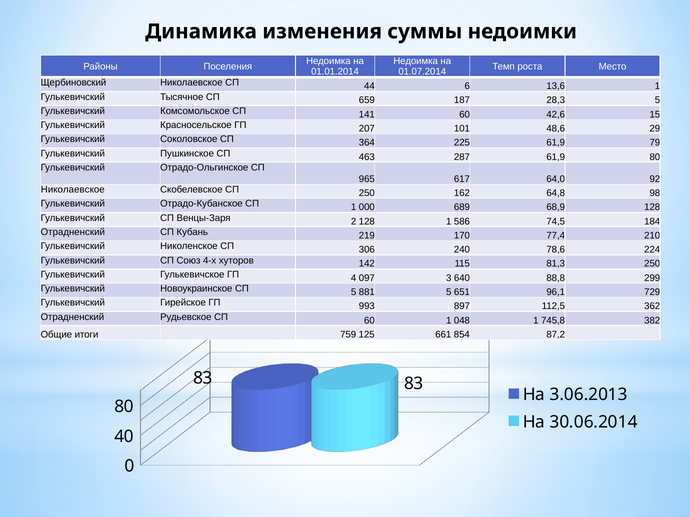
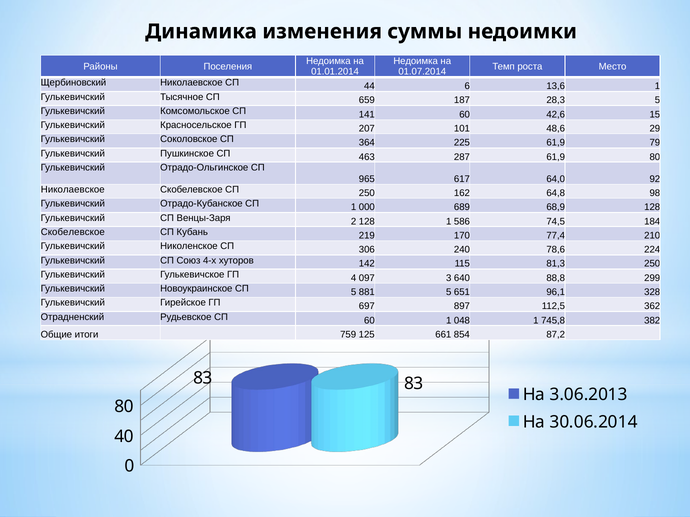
Отрадненский: Отрадненский -> Скобелевское (73, 232)
729: 729 -> 328 (652, 292)
993: 993 -> 697 (367, 307)
